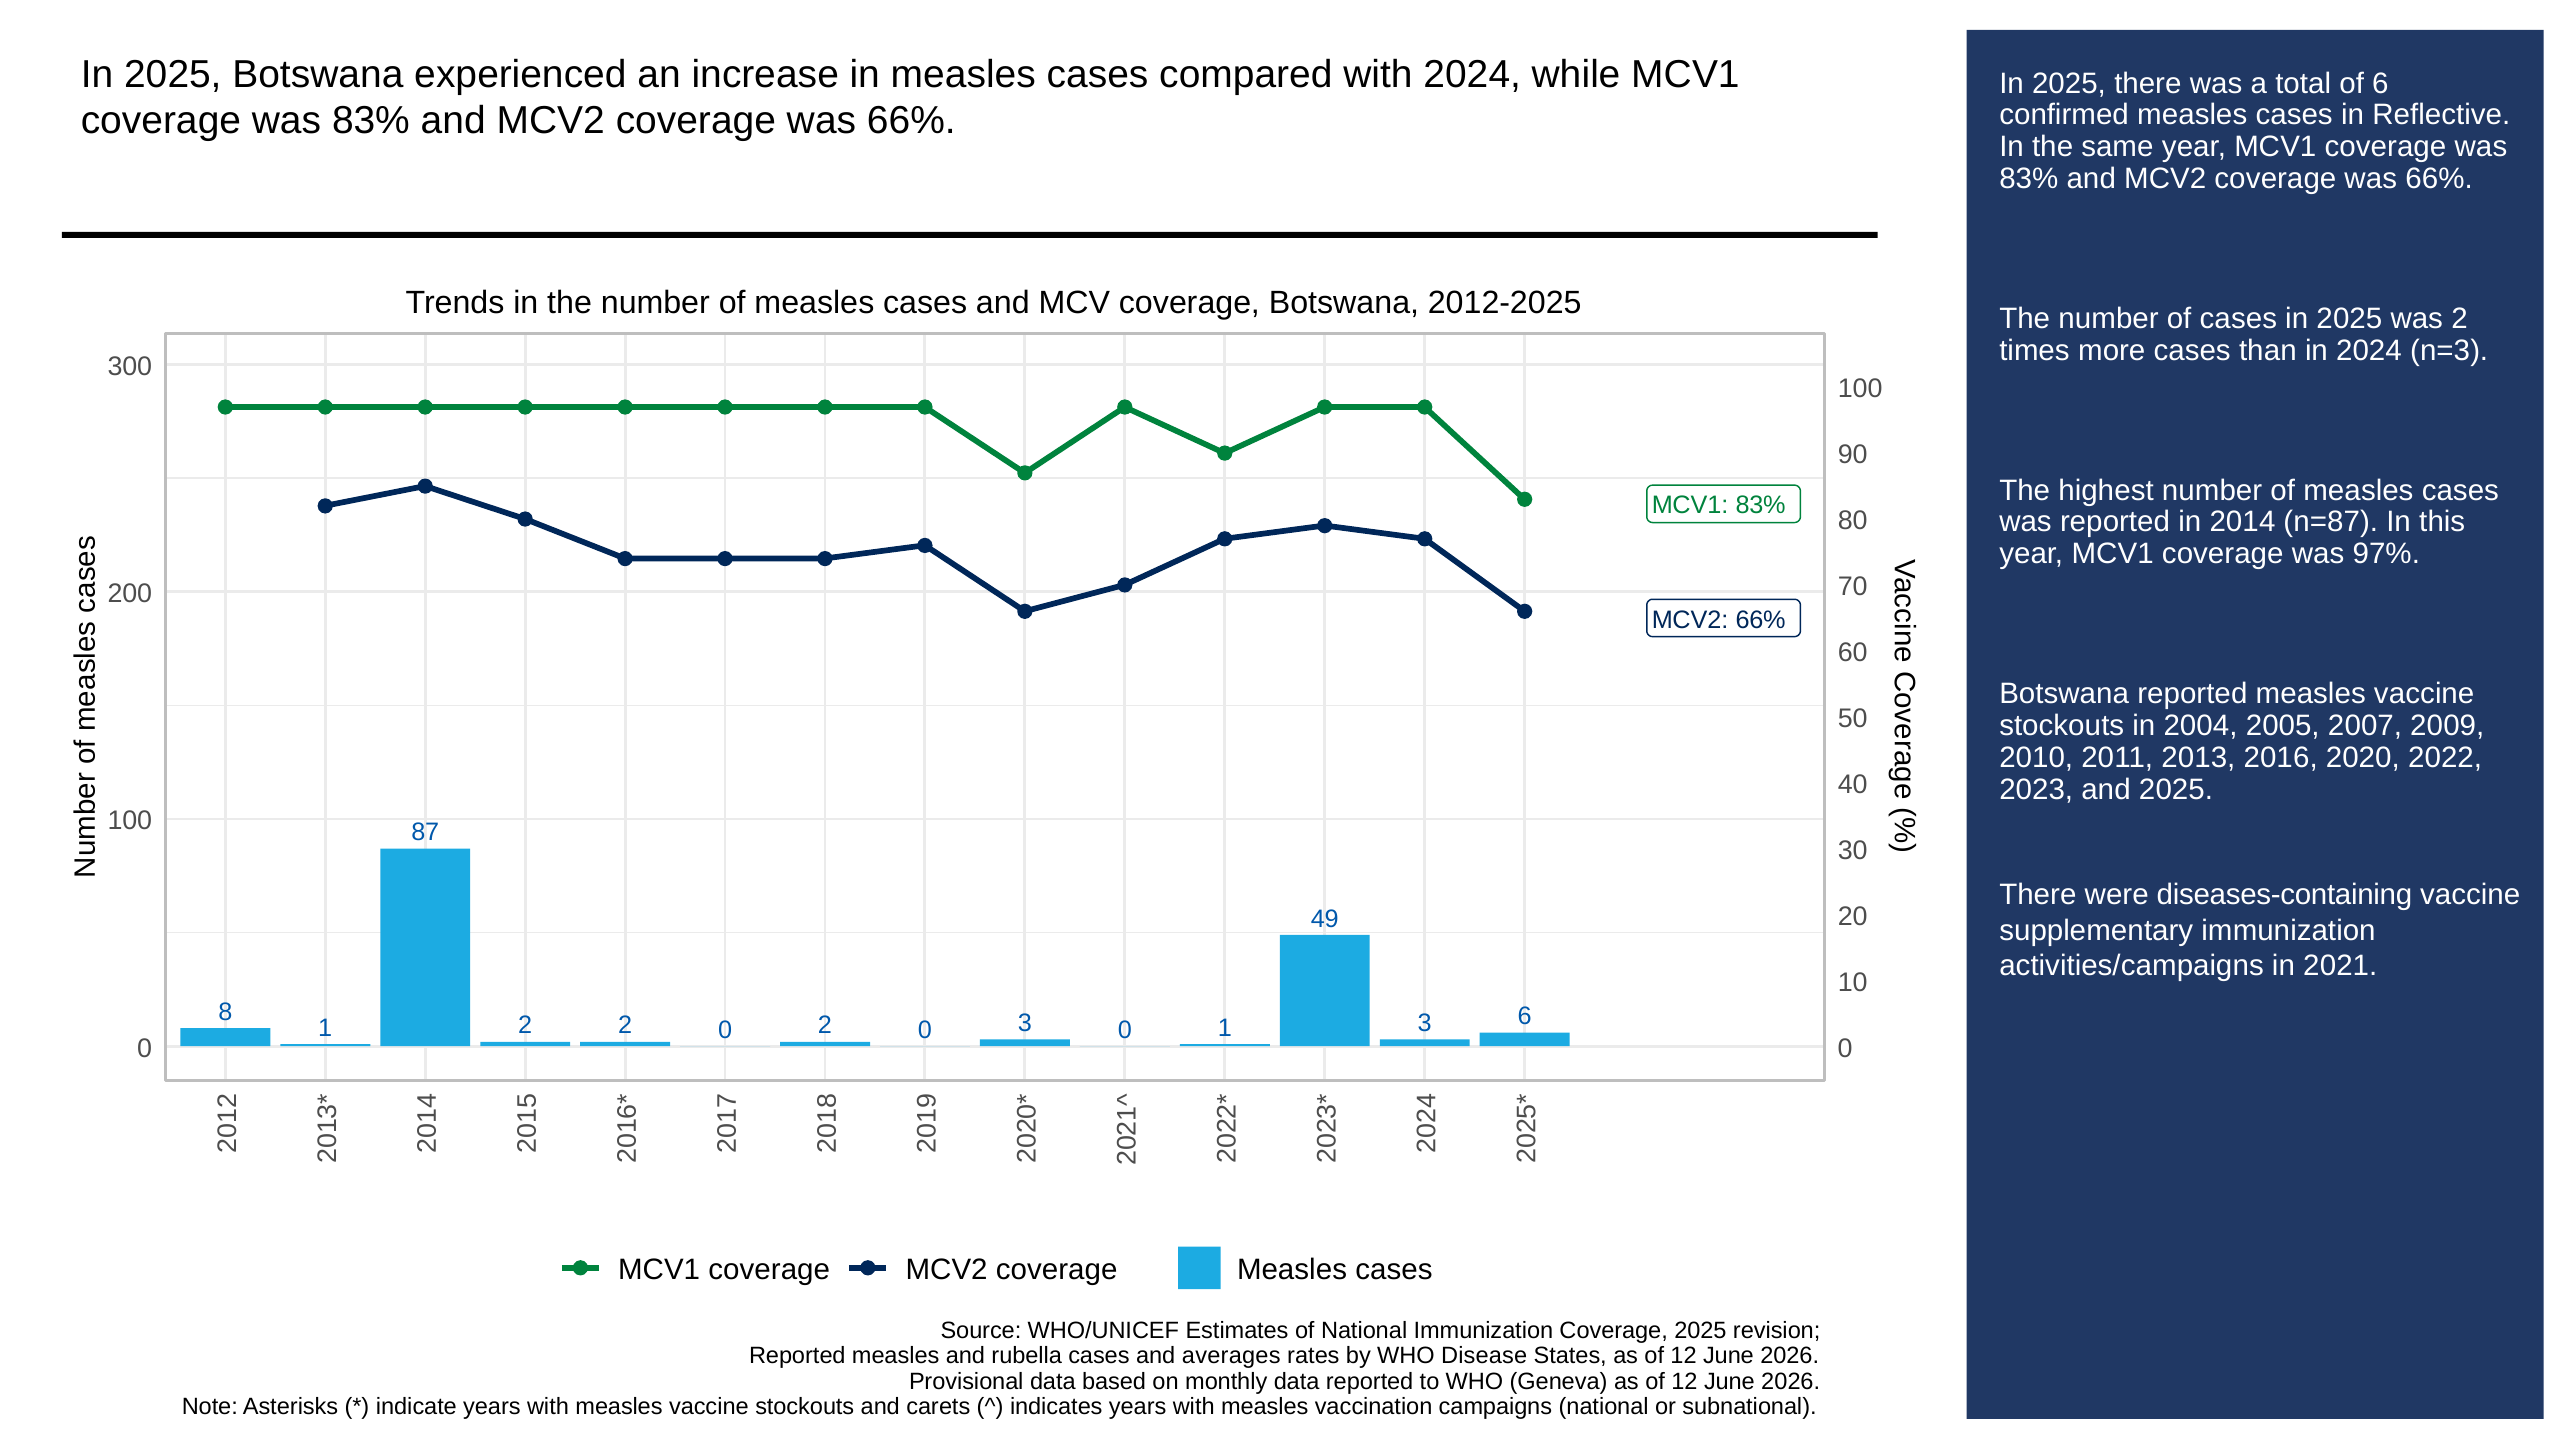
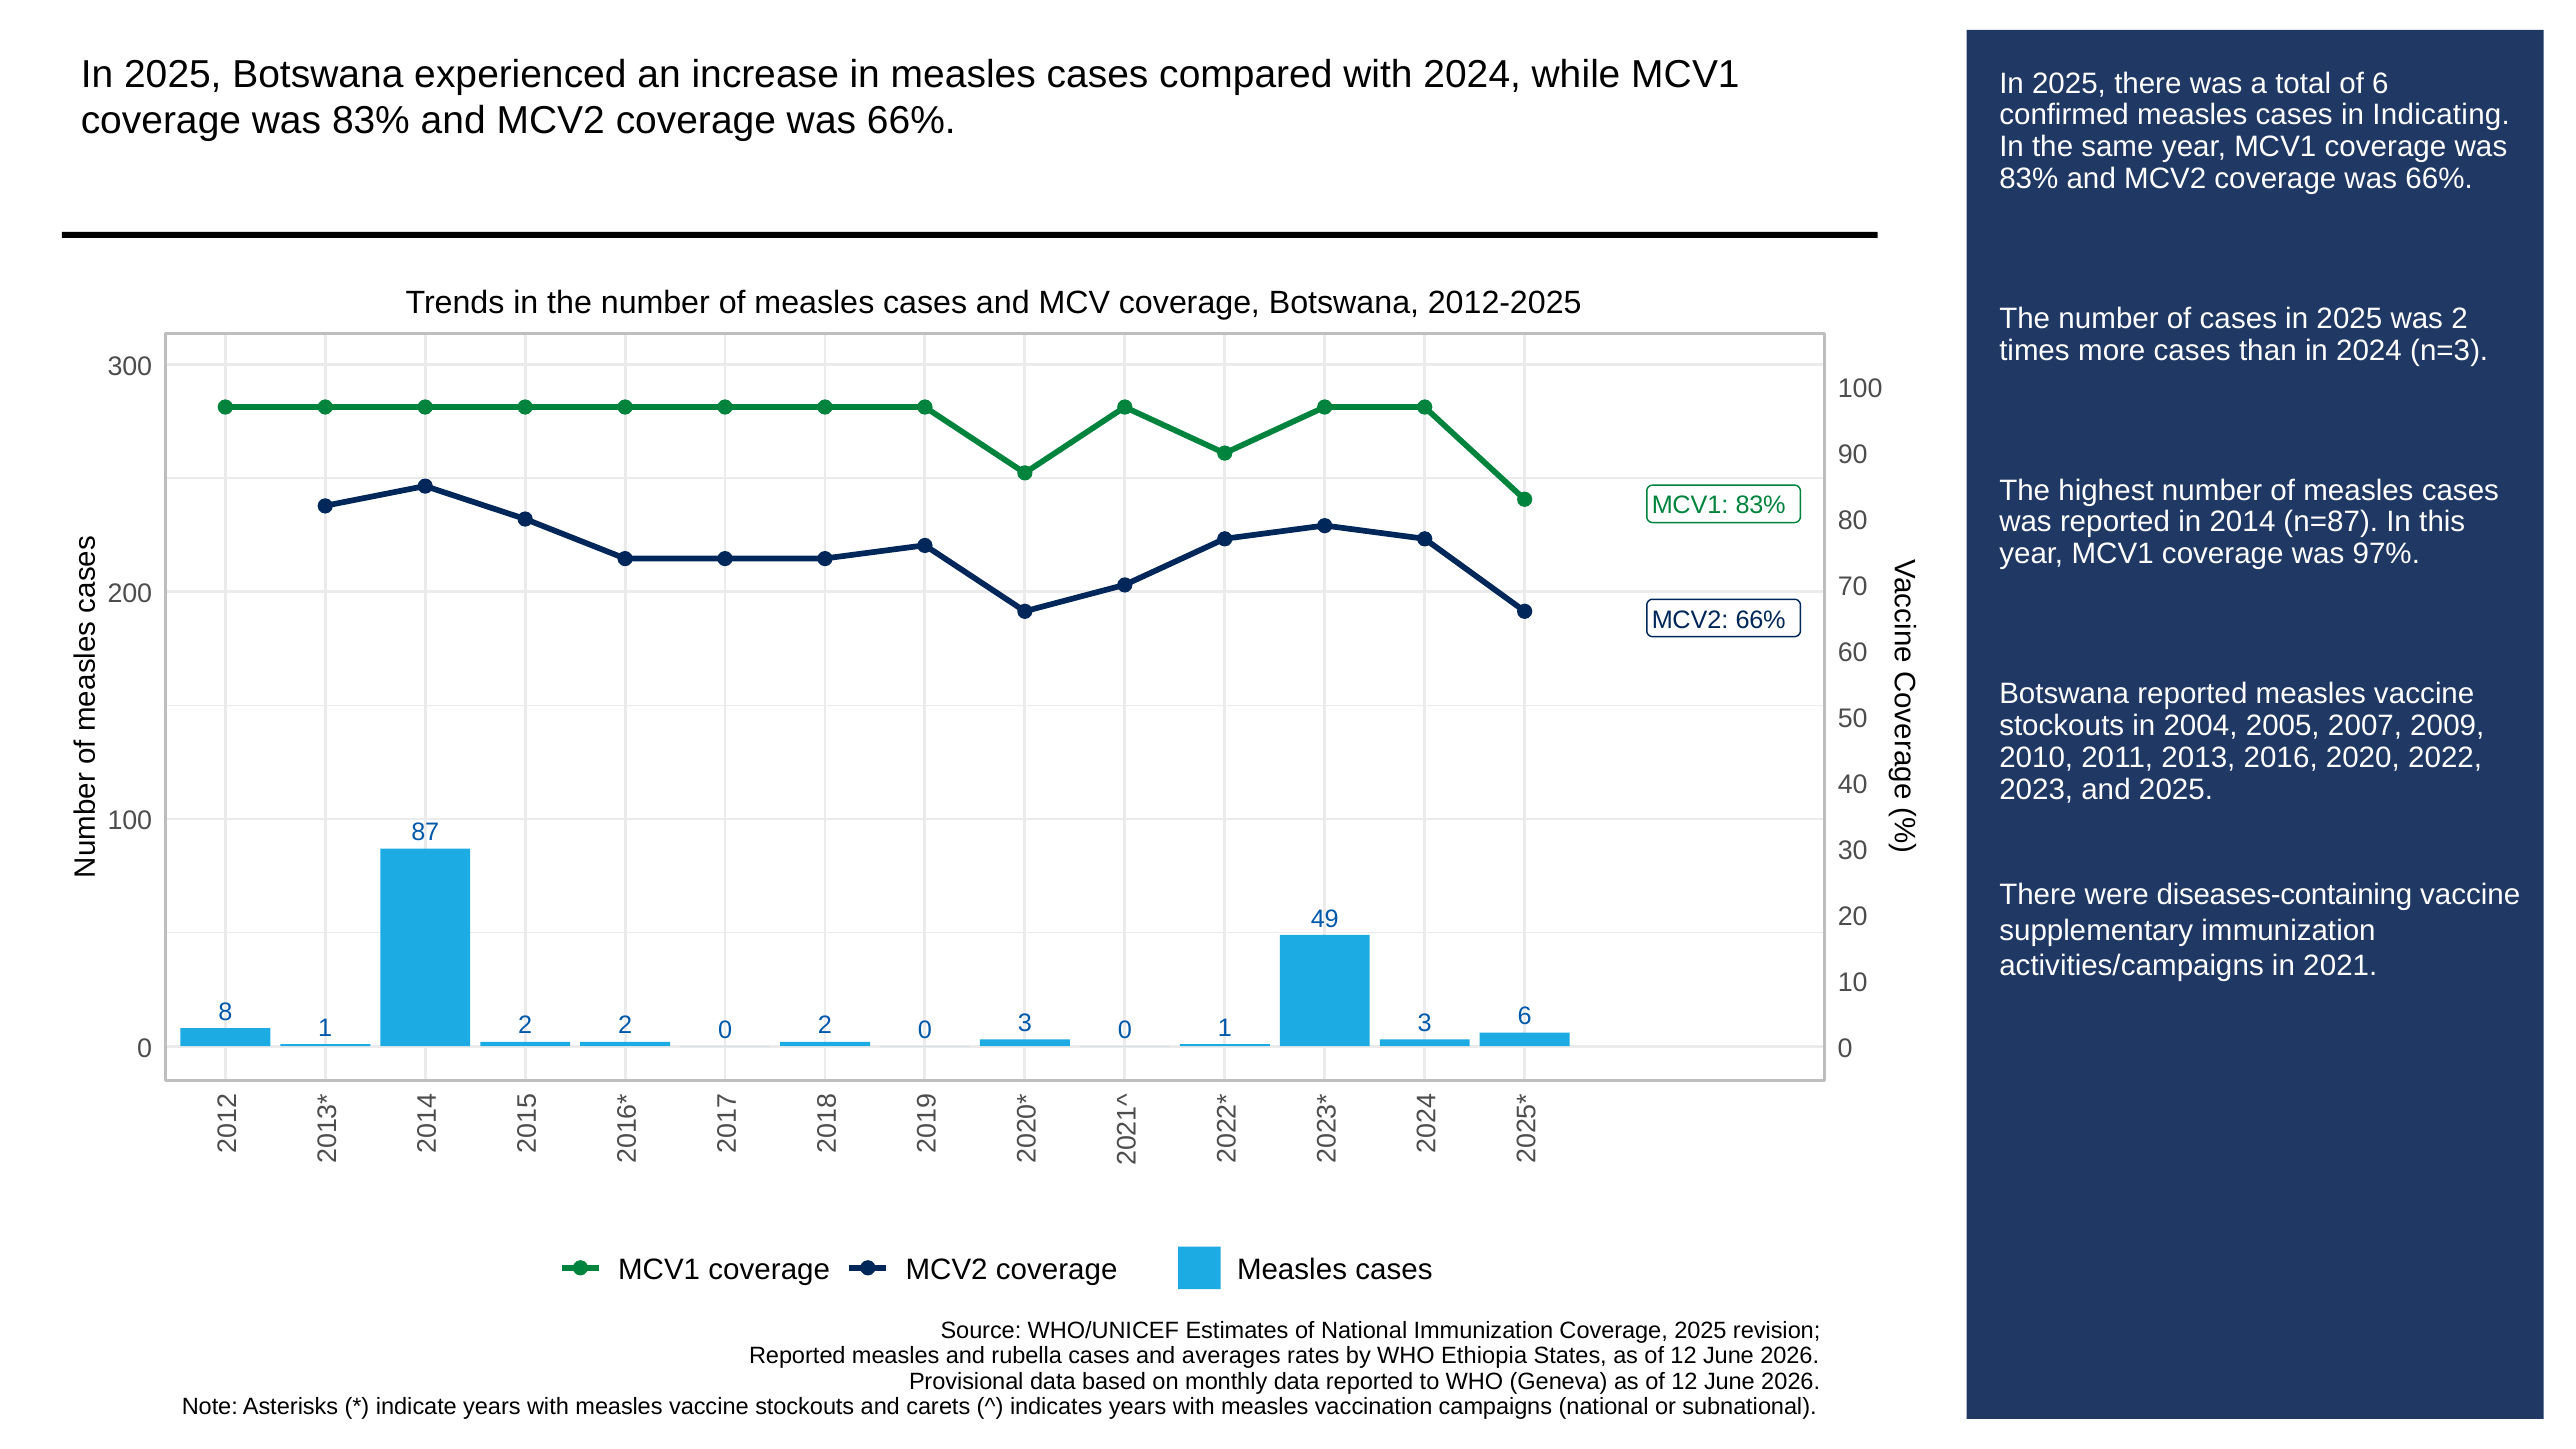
Reflective: Reflective -> Indicating (2441, 115)
Disease: Disease -> Ethiopia (1484, 1356)
